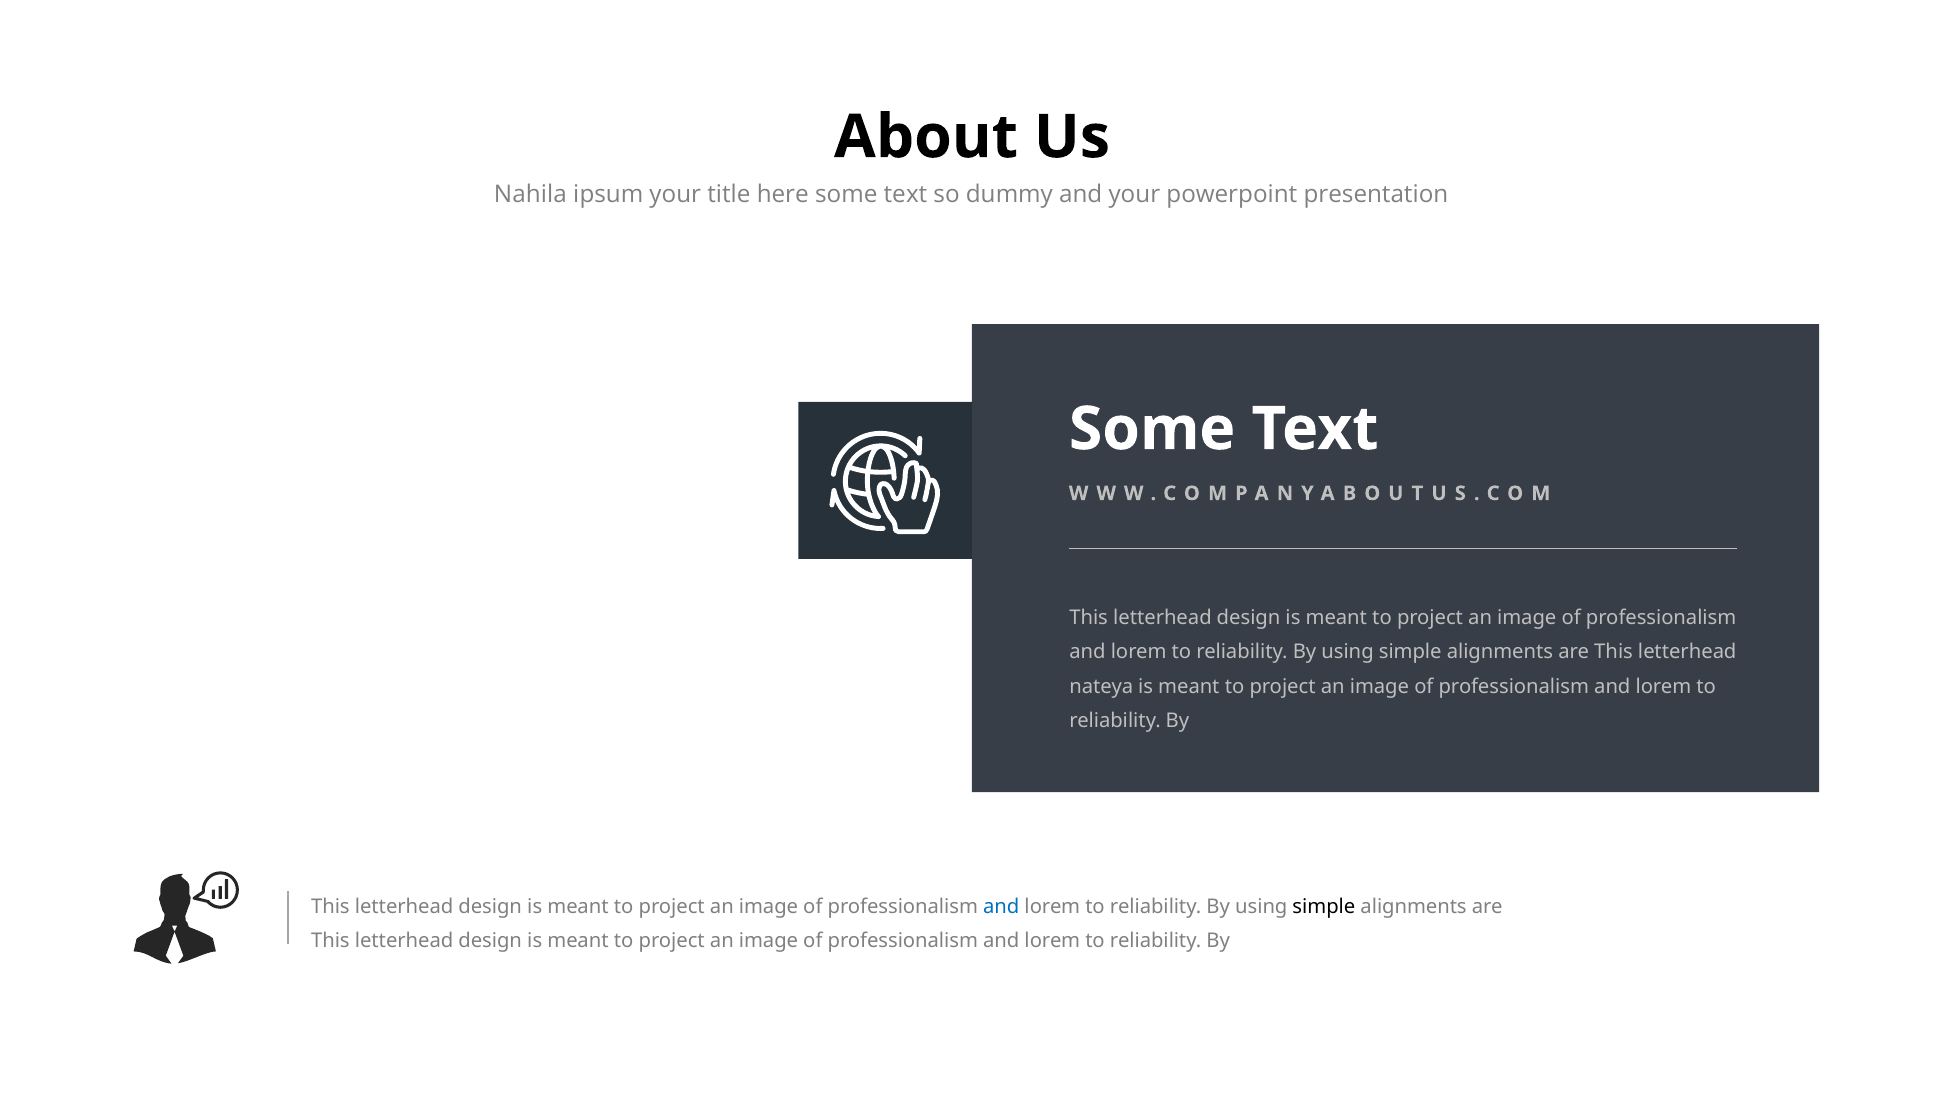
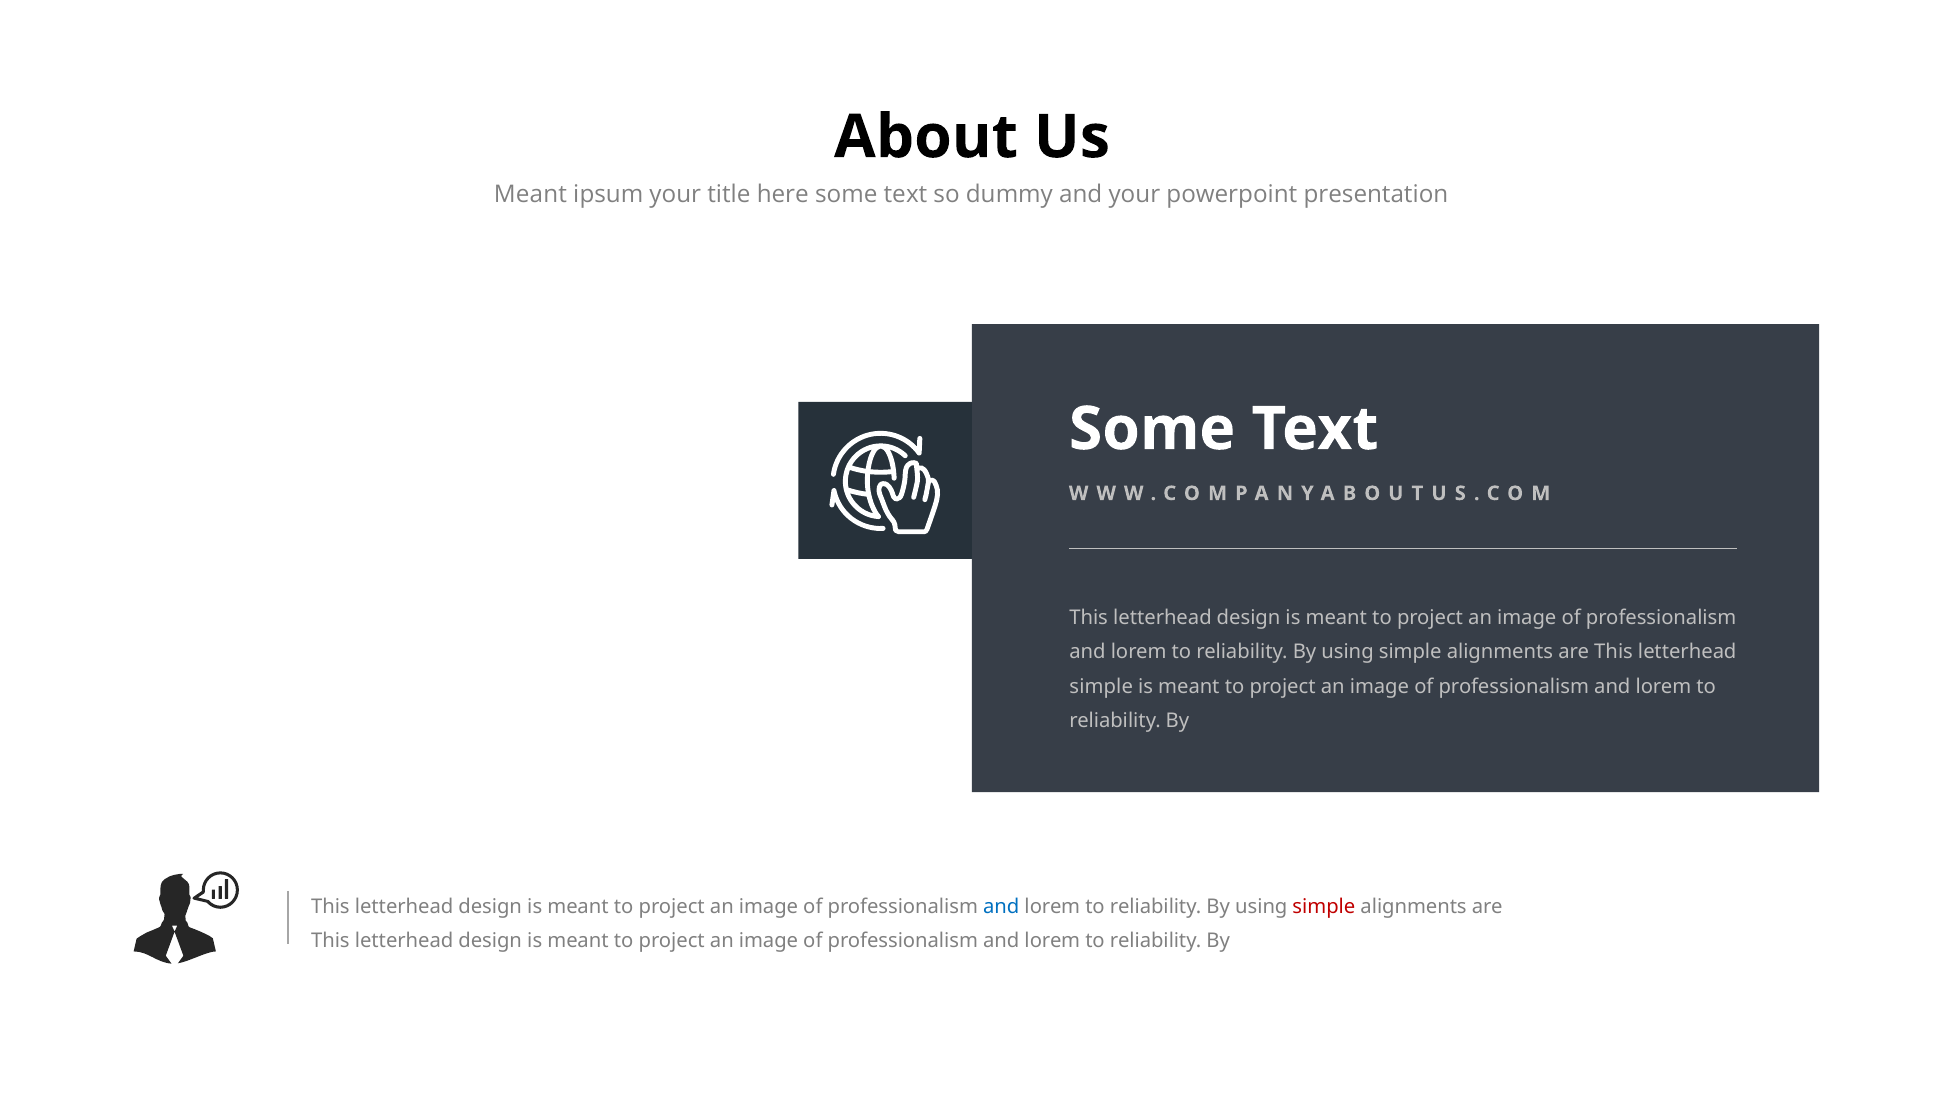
Nahila: Nahila -> Meant (530, 195)
nateya: nateya -> simple (1101, 686)
simple colour: black -> red (1324, 906)
